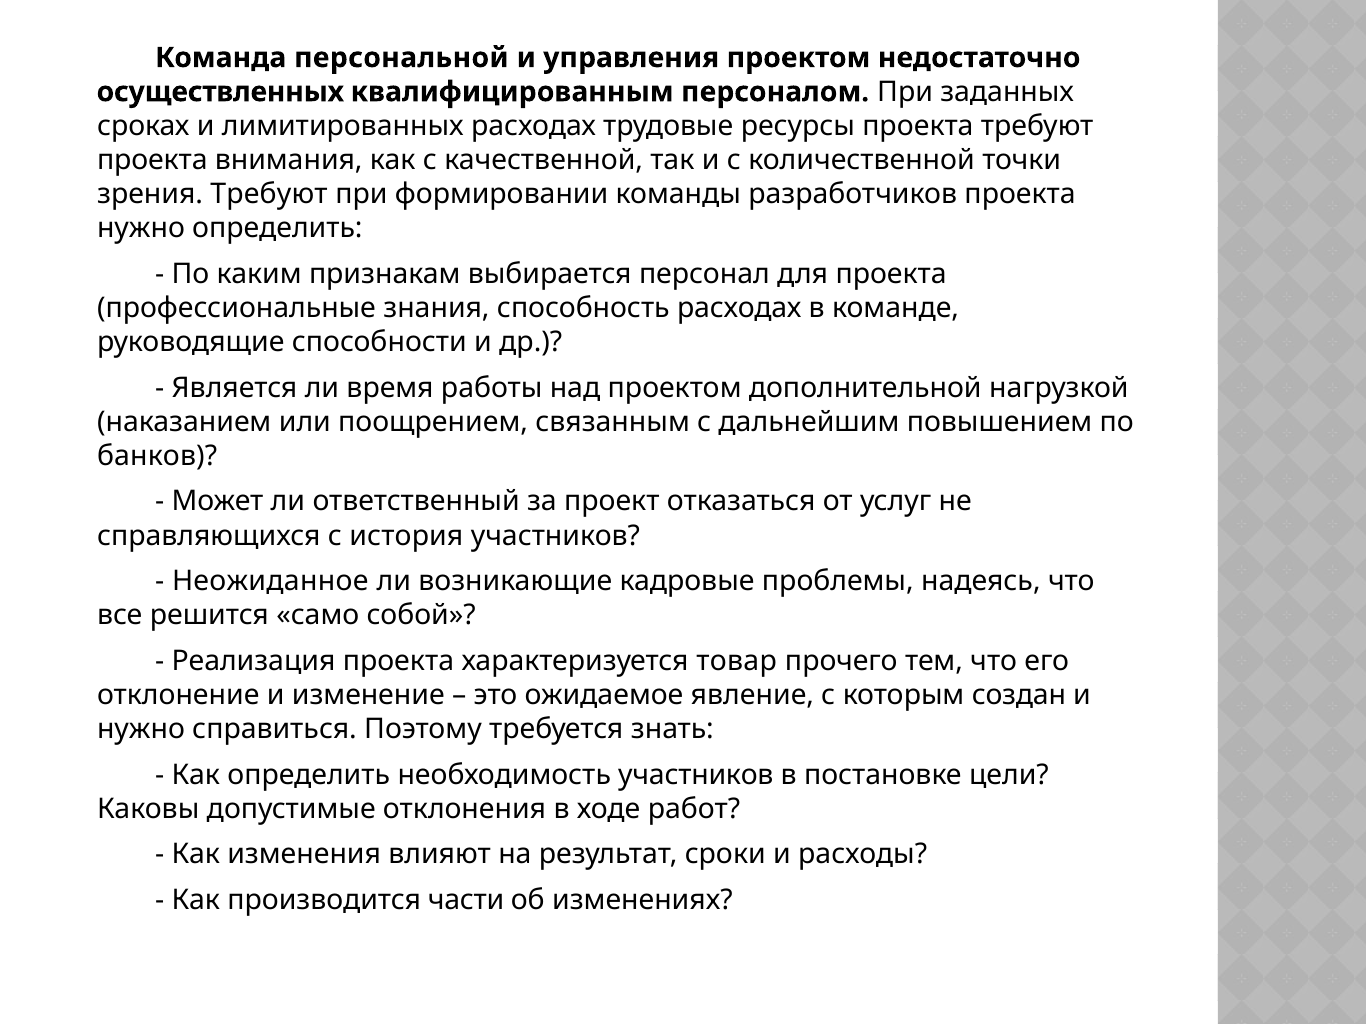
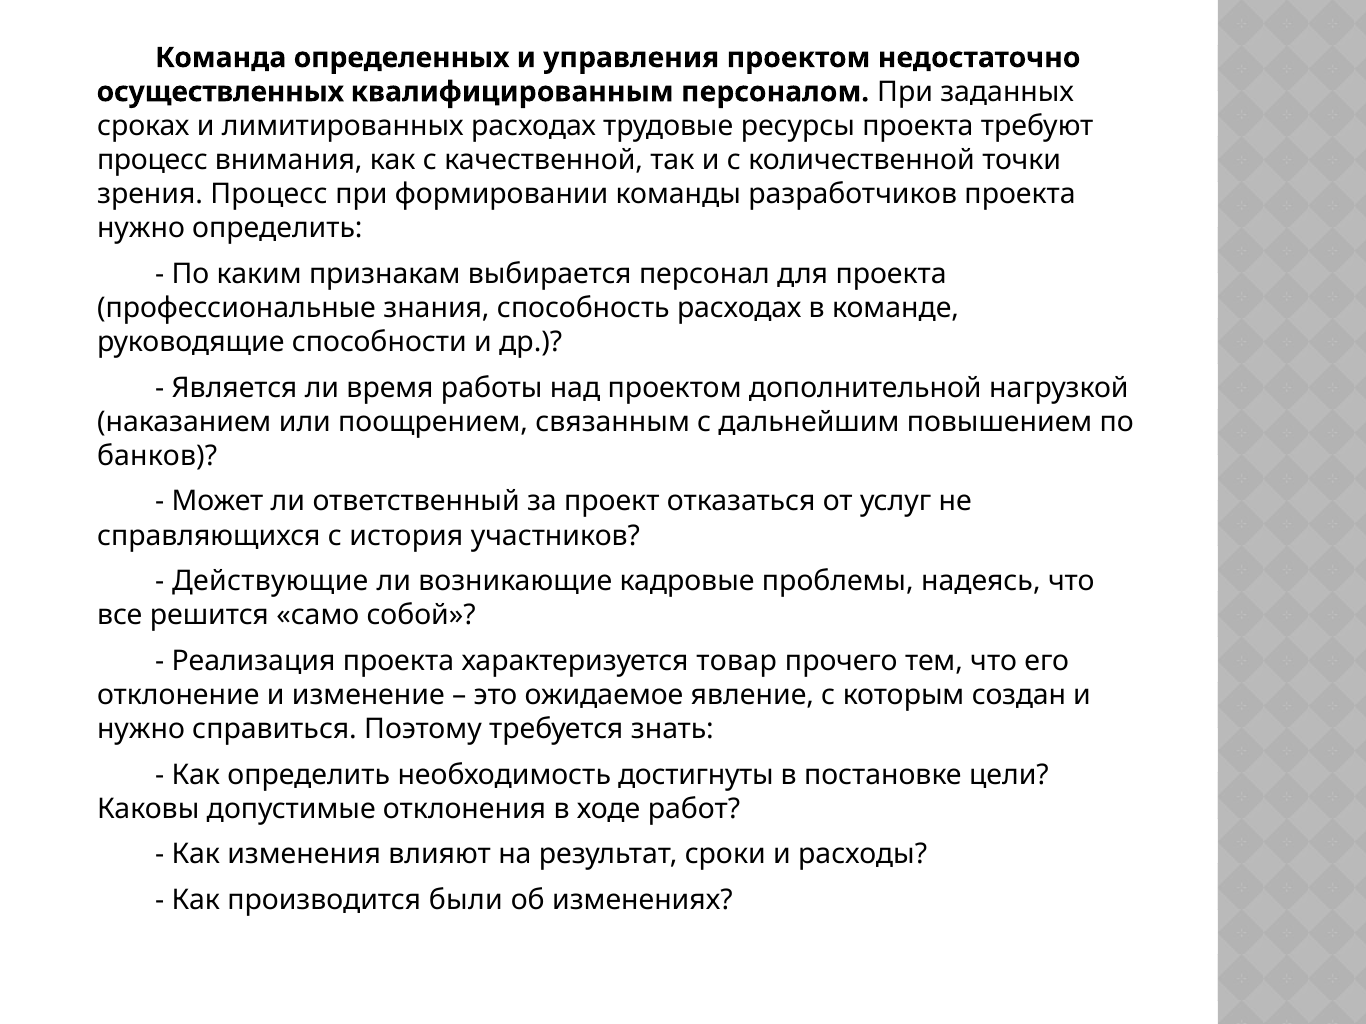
персональной: персональной -> определенных (402, 58)
проекта: проекта -> процесс (152, 160)
зрения Требуют: Требуют -> Процесс (269, 194)
Неожиданное: Неожиданное -> Действующие (270, 581)
необходимость участников: участников -> достигнуты (696, 775)
части: части -> были (466, 900)
